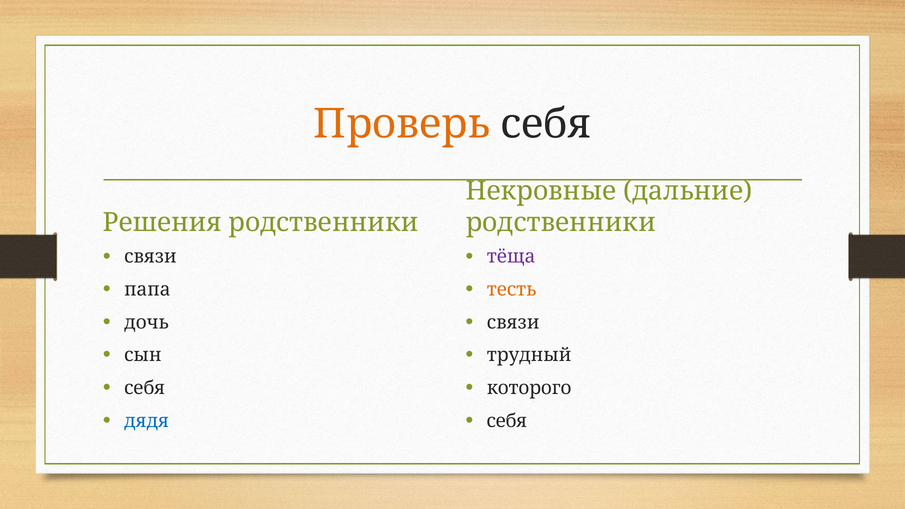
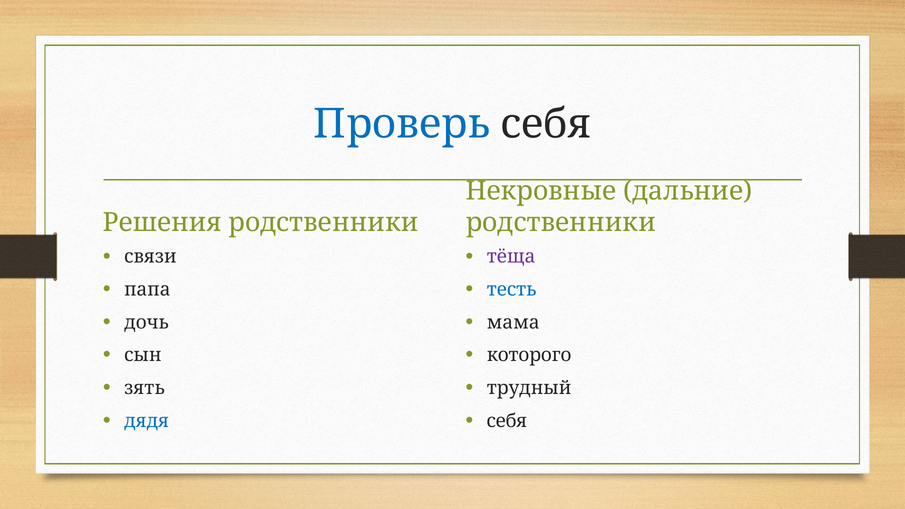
Проверь colour: orange -> blue (402, 124)
тесть colour: orange -> blue (512, 290)
связи: связи -> мама (513, 322)
трудный: трудный -> которого (529, 355)
себя: себя -> зять (144, 388)
которого: которого -> трудный (529, 388)
